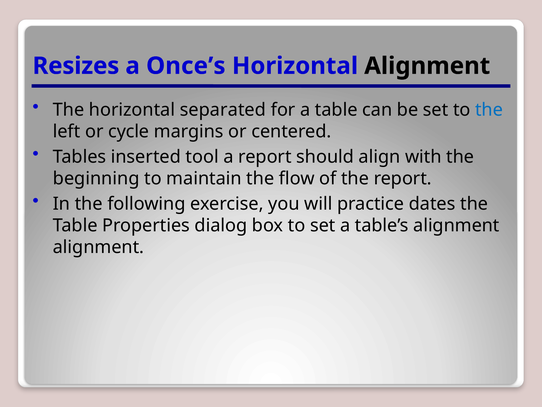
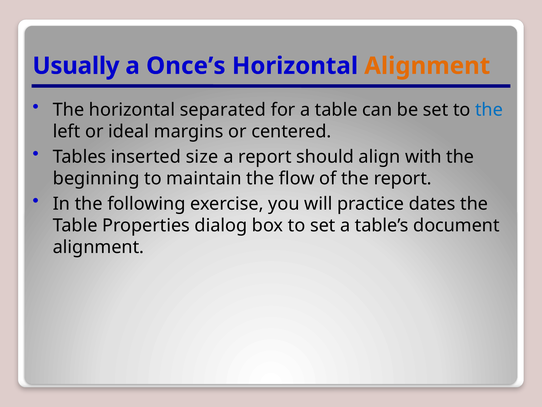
Resizes: Resizes -> Usually (76, 66)
Alignment colour: black -> orange (427, 66)
cycle: cycle -> ideal (129, 131)
tool: tool -> size (202, 157)
table’s alignment: alignment -> document (456, 225)
